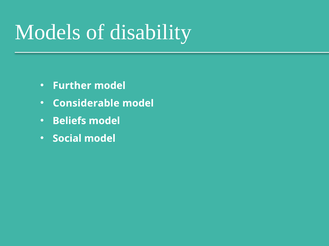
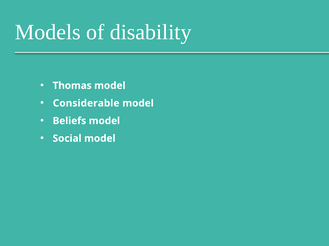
Further: Further -> Thomas (72, 86)
